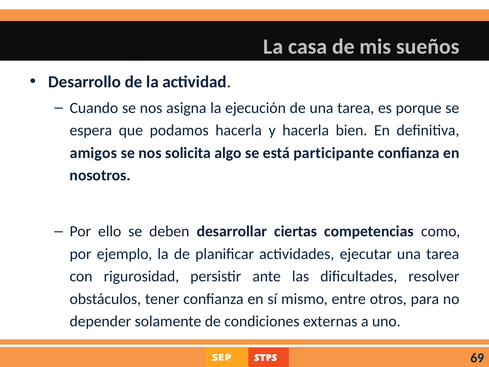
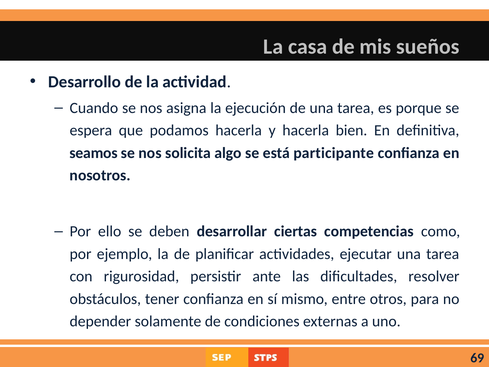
amigos: amigos -> seamos (94, 153)
